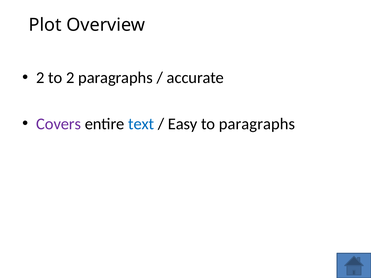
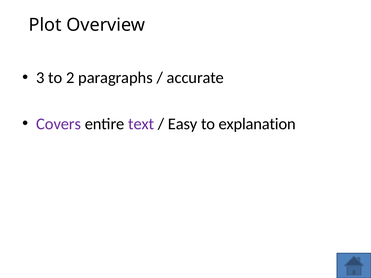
2: 2 -> 3 (40, 78)
text colour: blue -> purple (141, 124)
to paragraphs: paragraphs -> explanation (257, 124)
